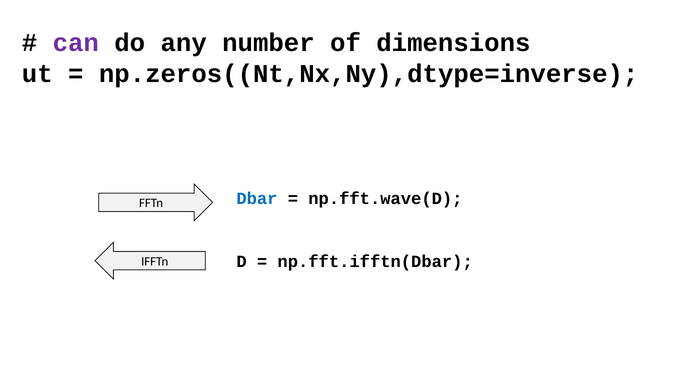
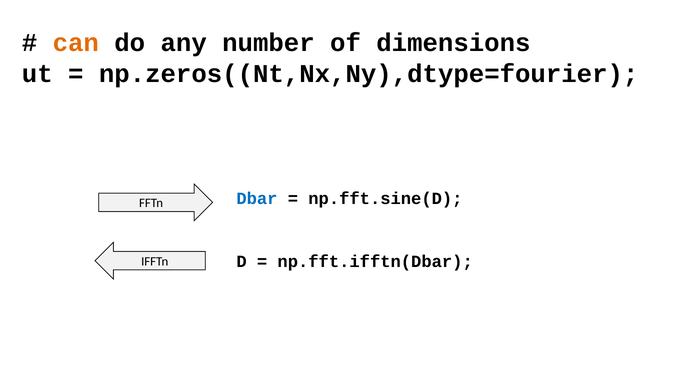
can colour: purple -> orange (76, 43)
np.zeros((Nt,Nx,Ny),dtype=inverse: np.zeros((Nt,Nx,Ny),dtype=inverse -> np.zeros((Nt,Nx,Ny),dtype=fourier (369, 74)
np.fft.wave(D: np.fft.wave(D -> np.fft.sine(D (385, 199)
